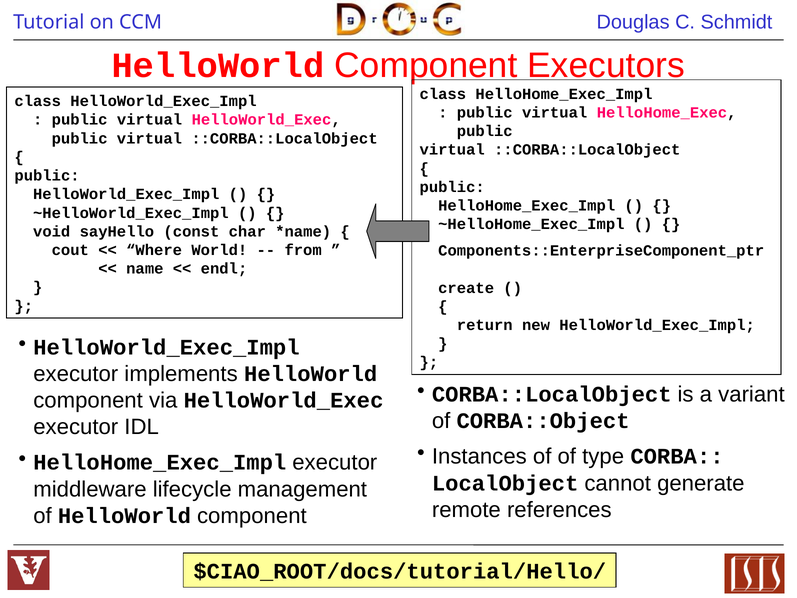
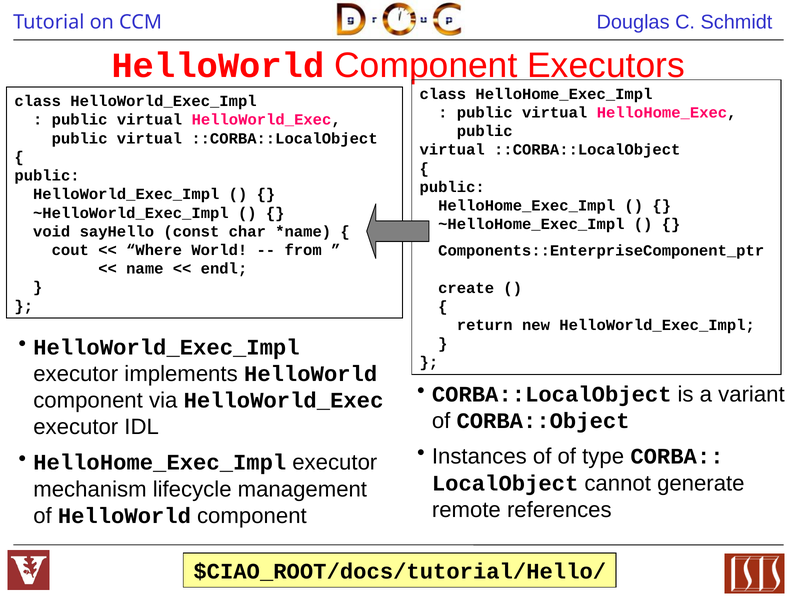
middleware: middleware -> mechanism (90, 489)
